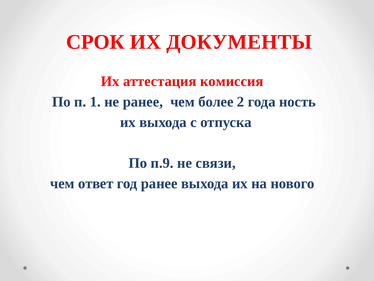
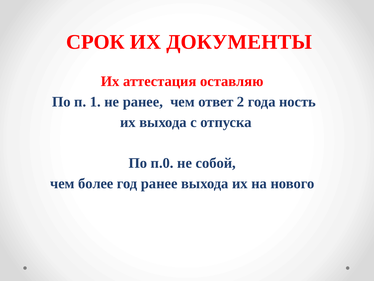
комиссия: комиссия -> оставляю (232, 81)
более: более -> ответ (216, 102)
п.9: п.9 -> п.0 (162, 163)
связи: связи -> собой (216, 163)
ответ: ответ -> более (96, 183)
